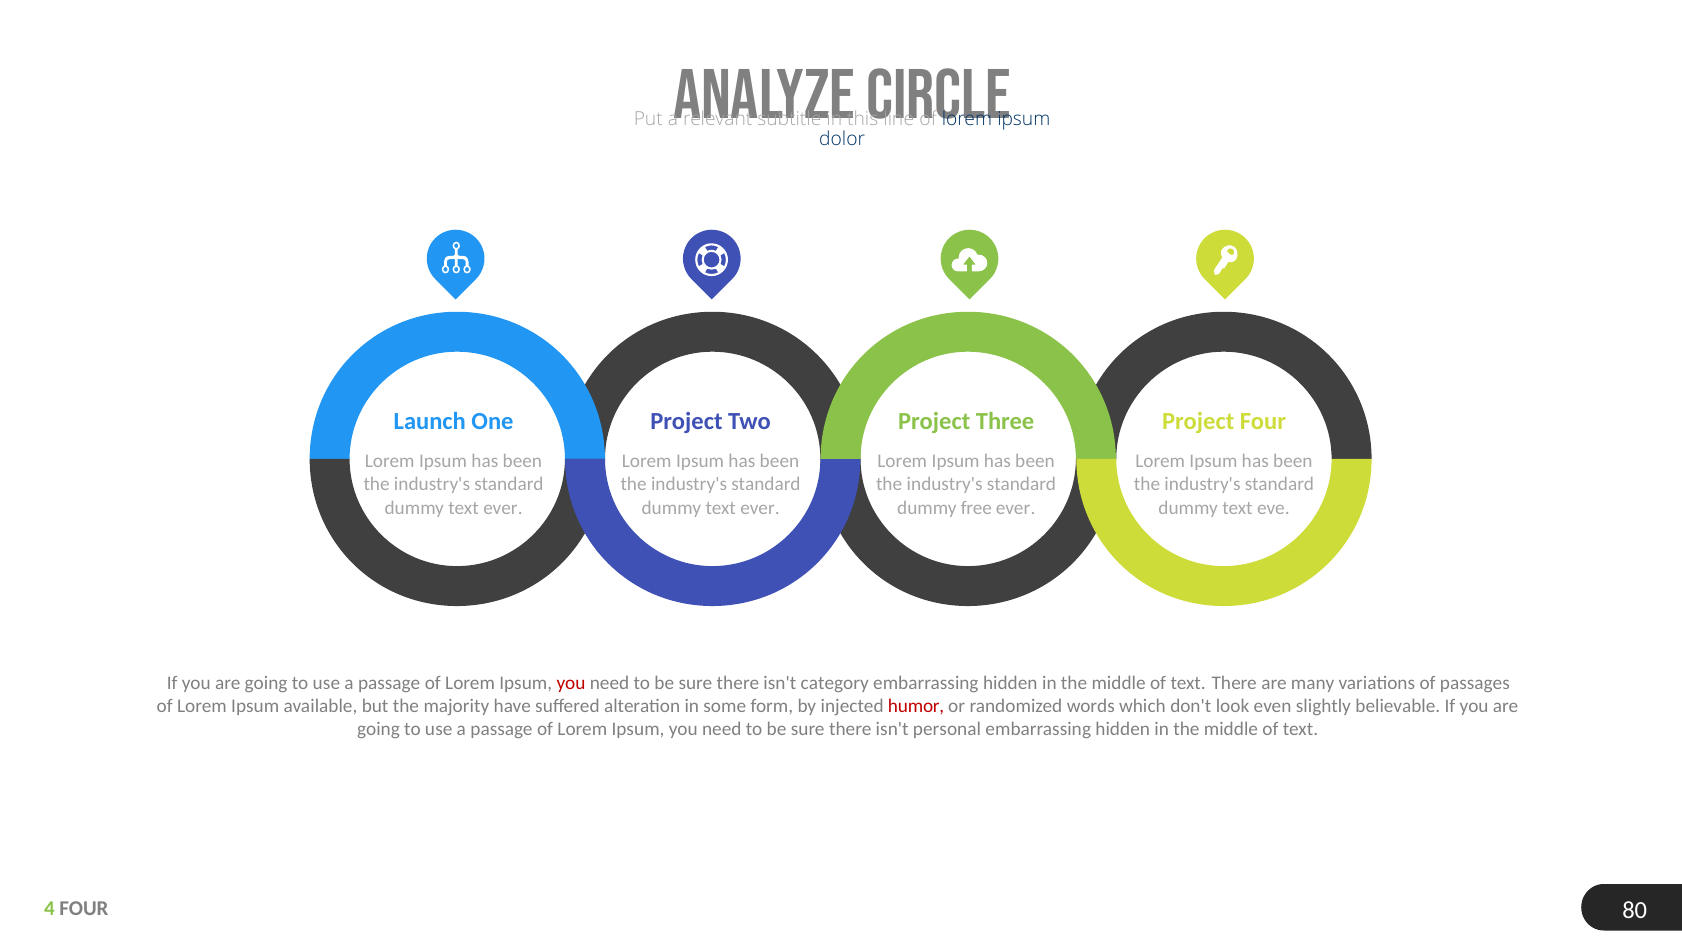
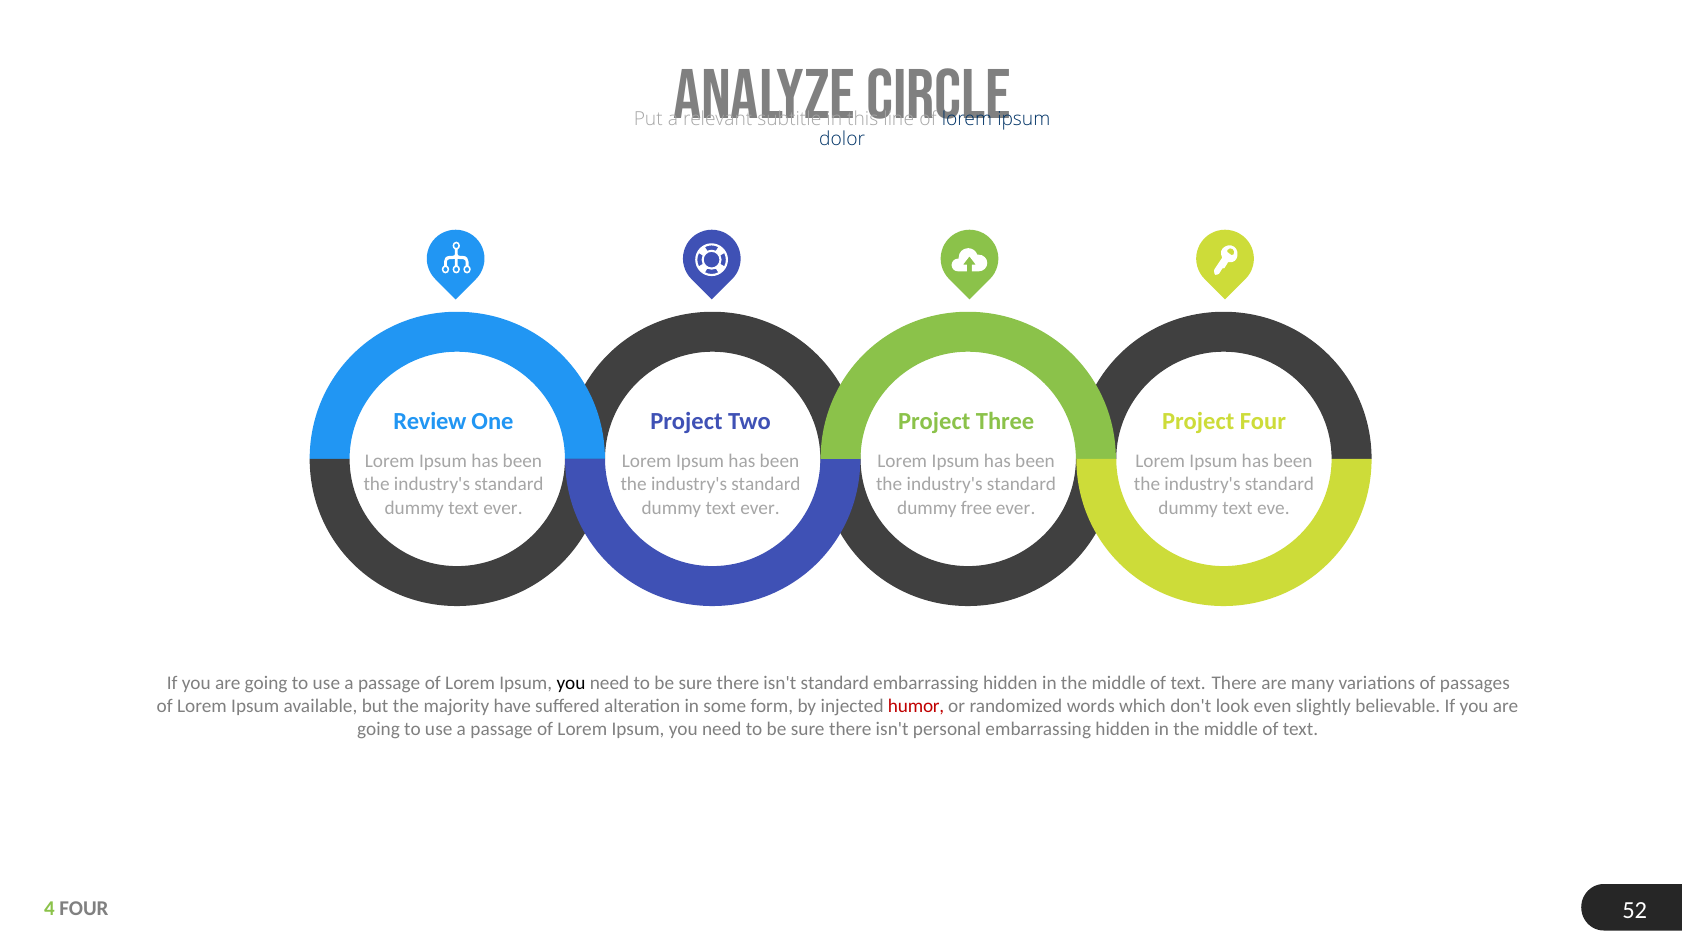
Launch: Launch -> Review (430, 421)
you colour: red -> black (571, 683)
isn't category: category -> standard (835, 683)
80: 80 -> 52 (1635, 910)
